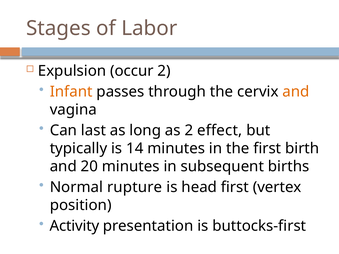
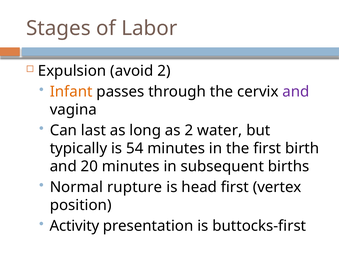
occur: occur -> avoid (132, 71)
and colour: orange -> purple (296, 92)
effect: effect -> water (220, 131)
14: 14 -> 54 (135, 149)
